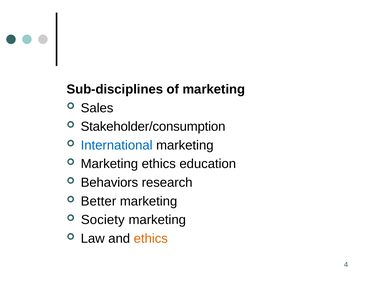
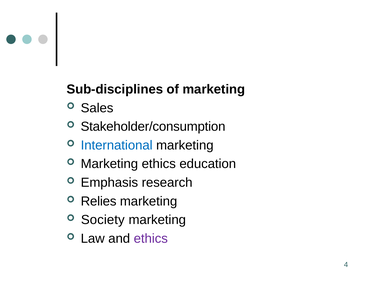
Behaviors: Behaviors -> Emphasis (109, 182)
Better: Better -> Relies (99, 201)
ethics colour: orange -> purple (151, 238)
